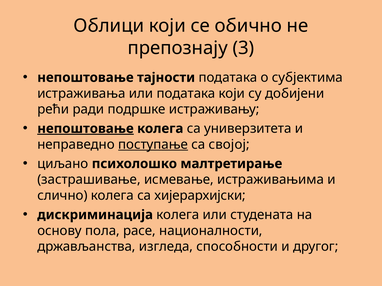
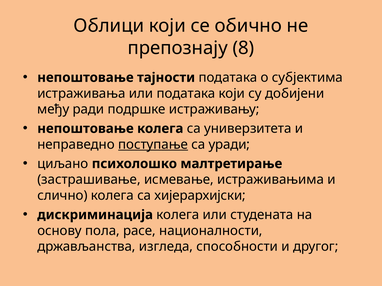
3: 3 -> 8 (243, 48)
рећи: рећи -> међу (53, 109)
непоштовање underline: present -> none (85, 129)
својој: својој -> уради (229, 145)
